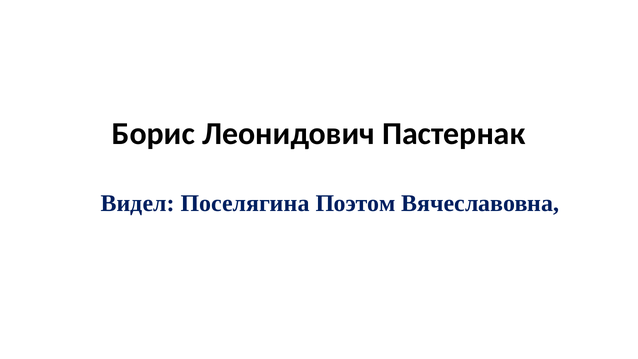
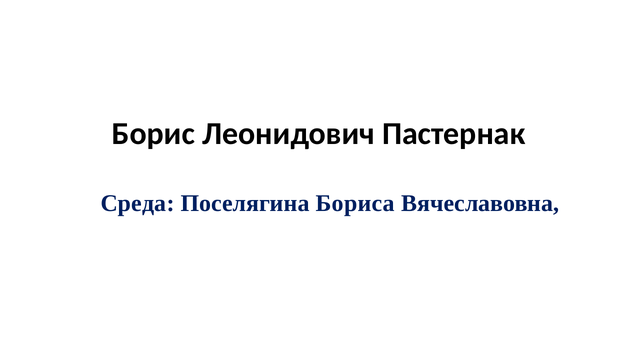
Видел: Видел -> Среда (138, 203)
Поэтом: Поэтом -> Бориса (355, 203)
